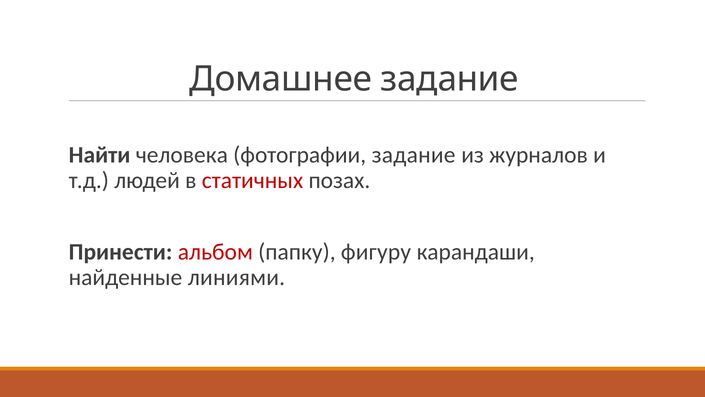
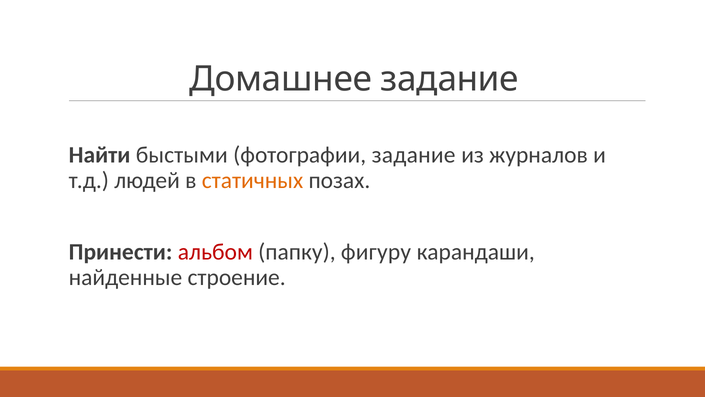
человека: человека -> быстыми (182, 155)
статичных colour: red -> orange (252, 180)
линиями: линиями -> строение (237, 277)
